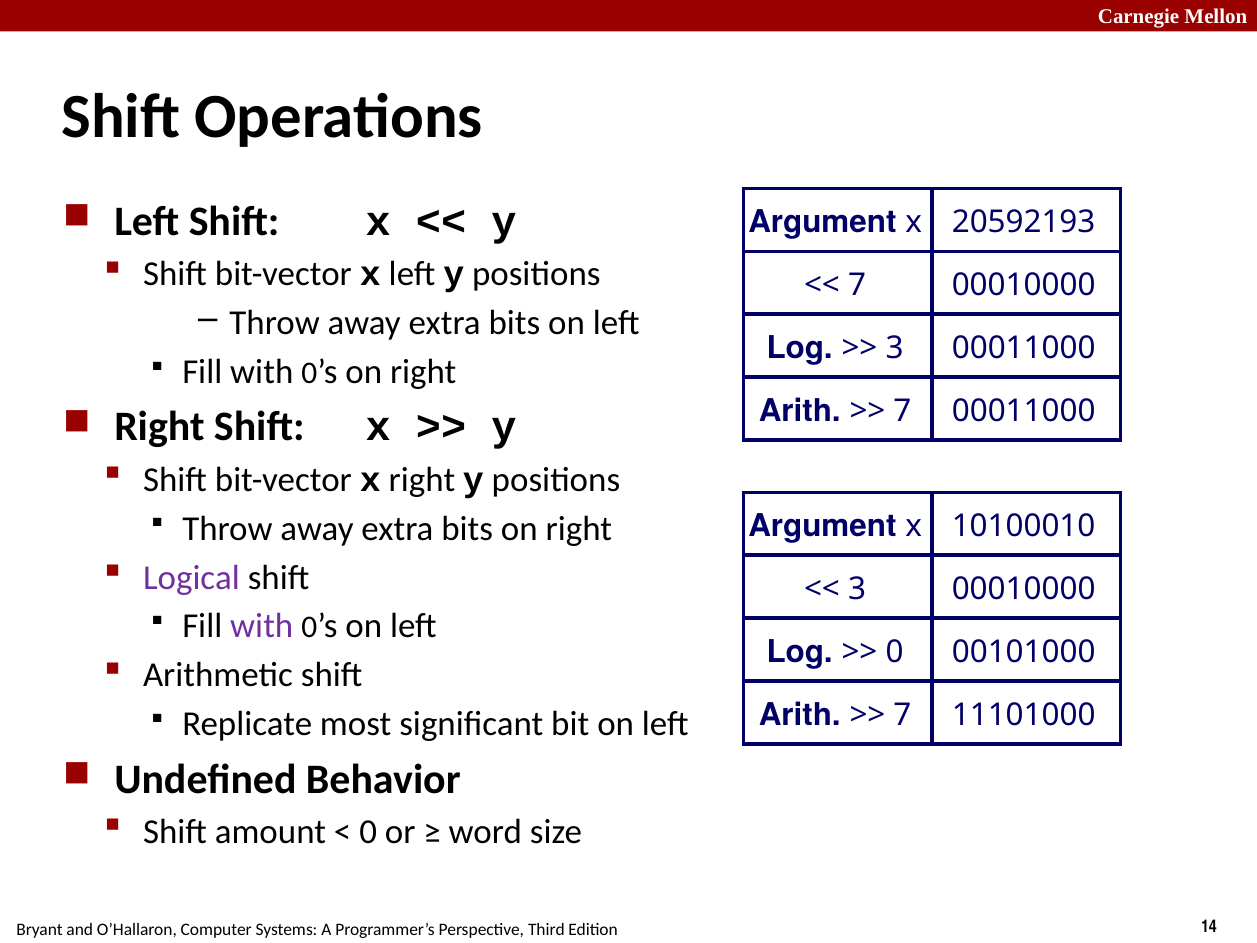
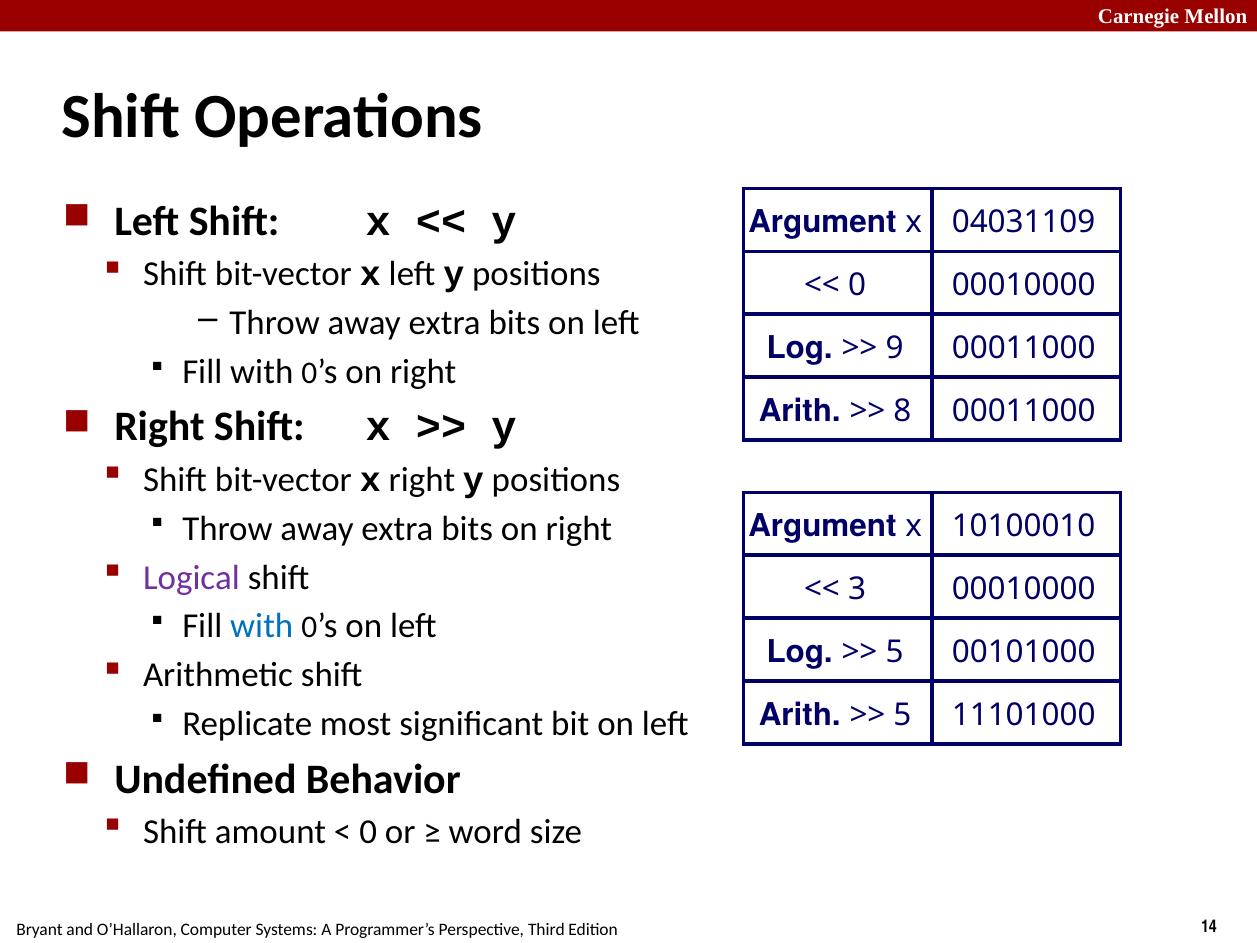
20592193: 20592193 -> 04031109 (1024, 222)
7: 7 -> 0 (857, 285)
3: 3 -> 9 (895, 348)
7: 7 -> 8 (902, 411)
with colour: purple -> blue (262, 626)
0: 0 -> 5 (895, 652)
7: 7 -> 5 (902, 715)
